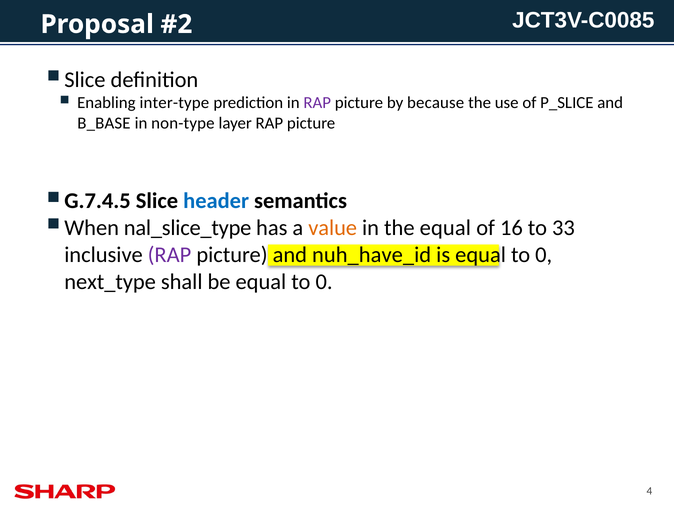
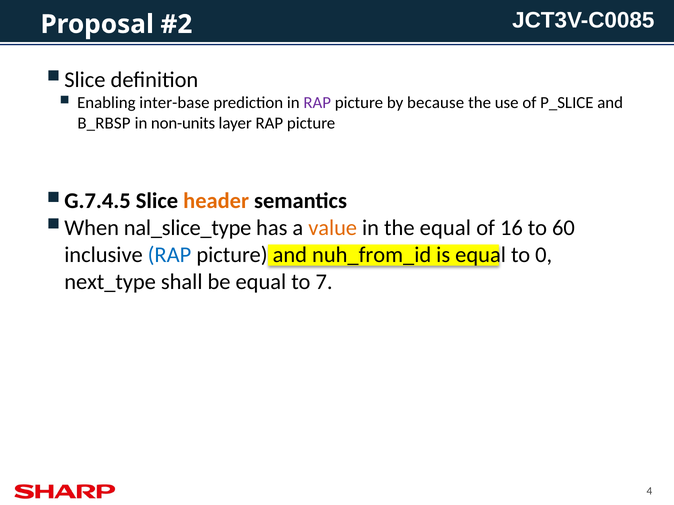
inter-type: inter-type -> inter-base (174, 103)
B_BASE: B_BASE -> B_RBSP (104, 123)
non-type: non-type -> non-units (183, 123)
header colour: blue -> orange (216, 201)
33: 33 -> 60 (563, 228)
RAP colour: purple -> blue (169, 255)
nuh_have_id: nuh_have_id -> nuh_from_id (372, 255)
be equal to 0: 0 -> 7 (324, 282)
